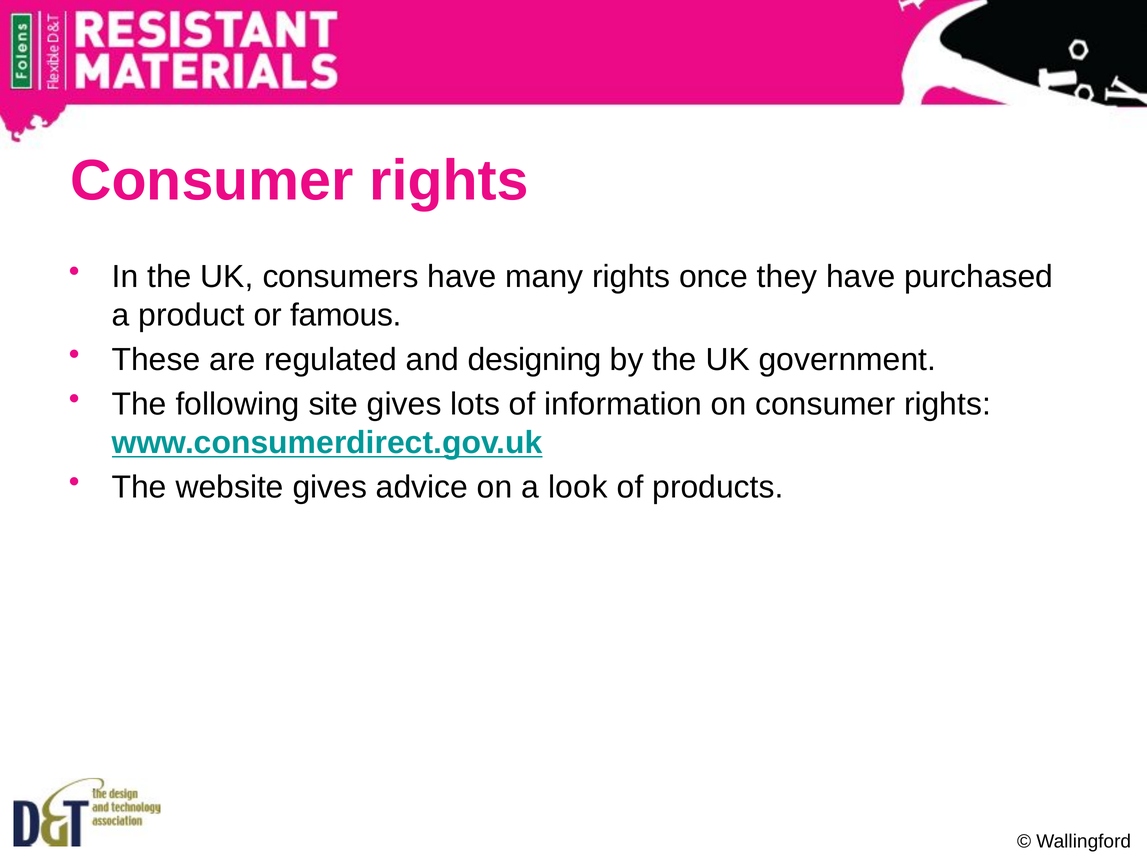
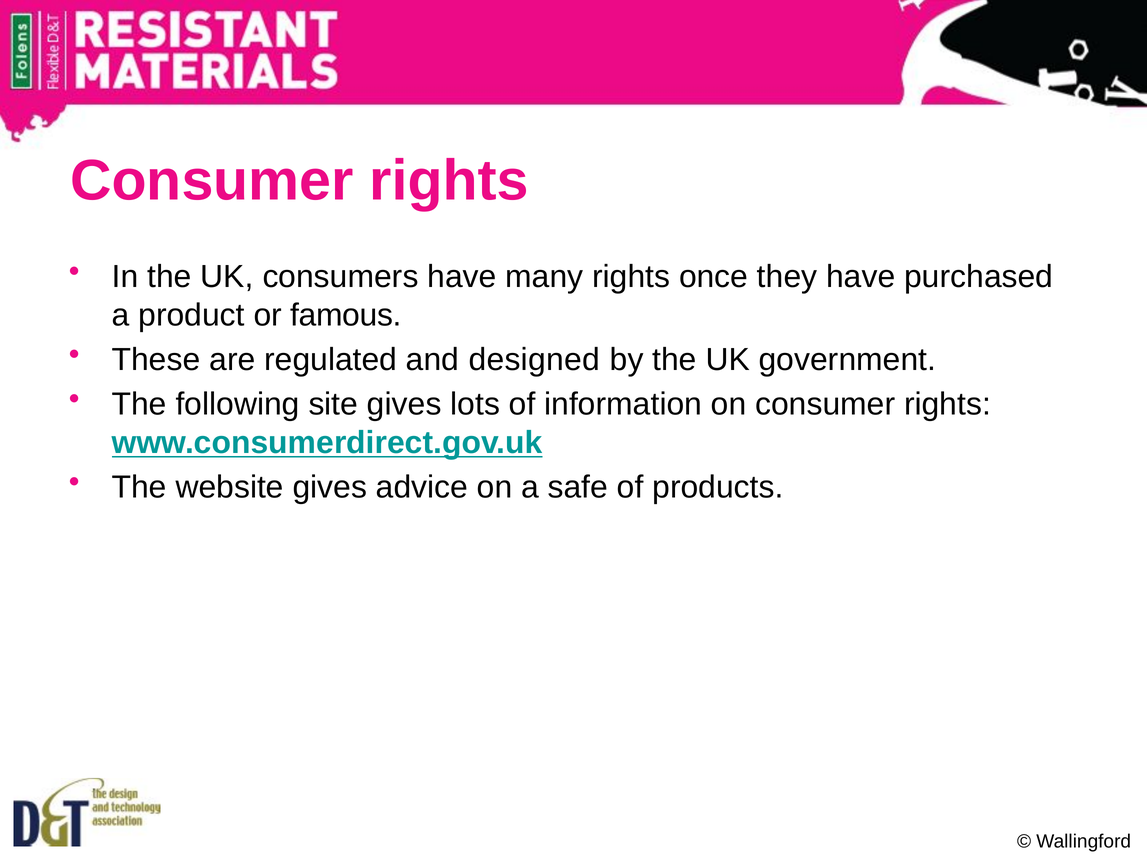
designing: designing -> designed (534, 359)
look: look -> safe (578, 487)
